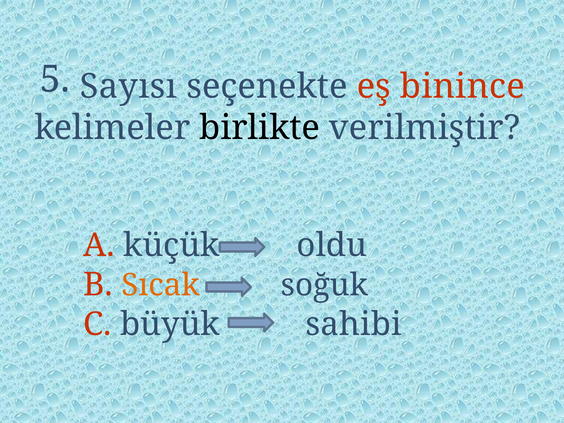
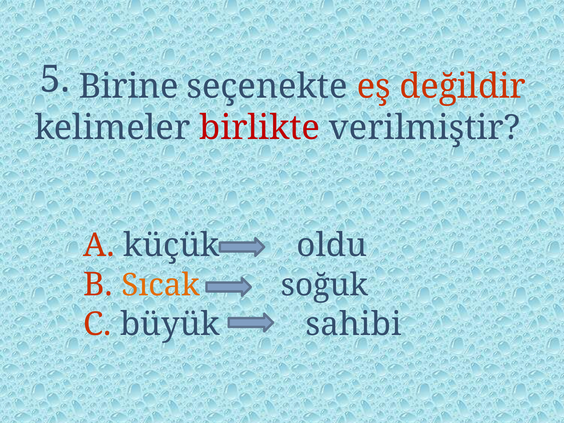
Sayısı: Sayısı -> Birine (129, 86)
binince: binince -> değildir (463, 86)
birlikte colour: black -> red (260, 128)
